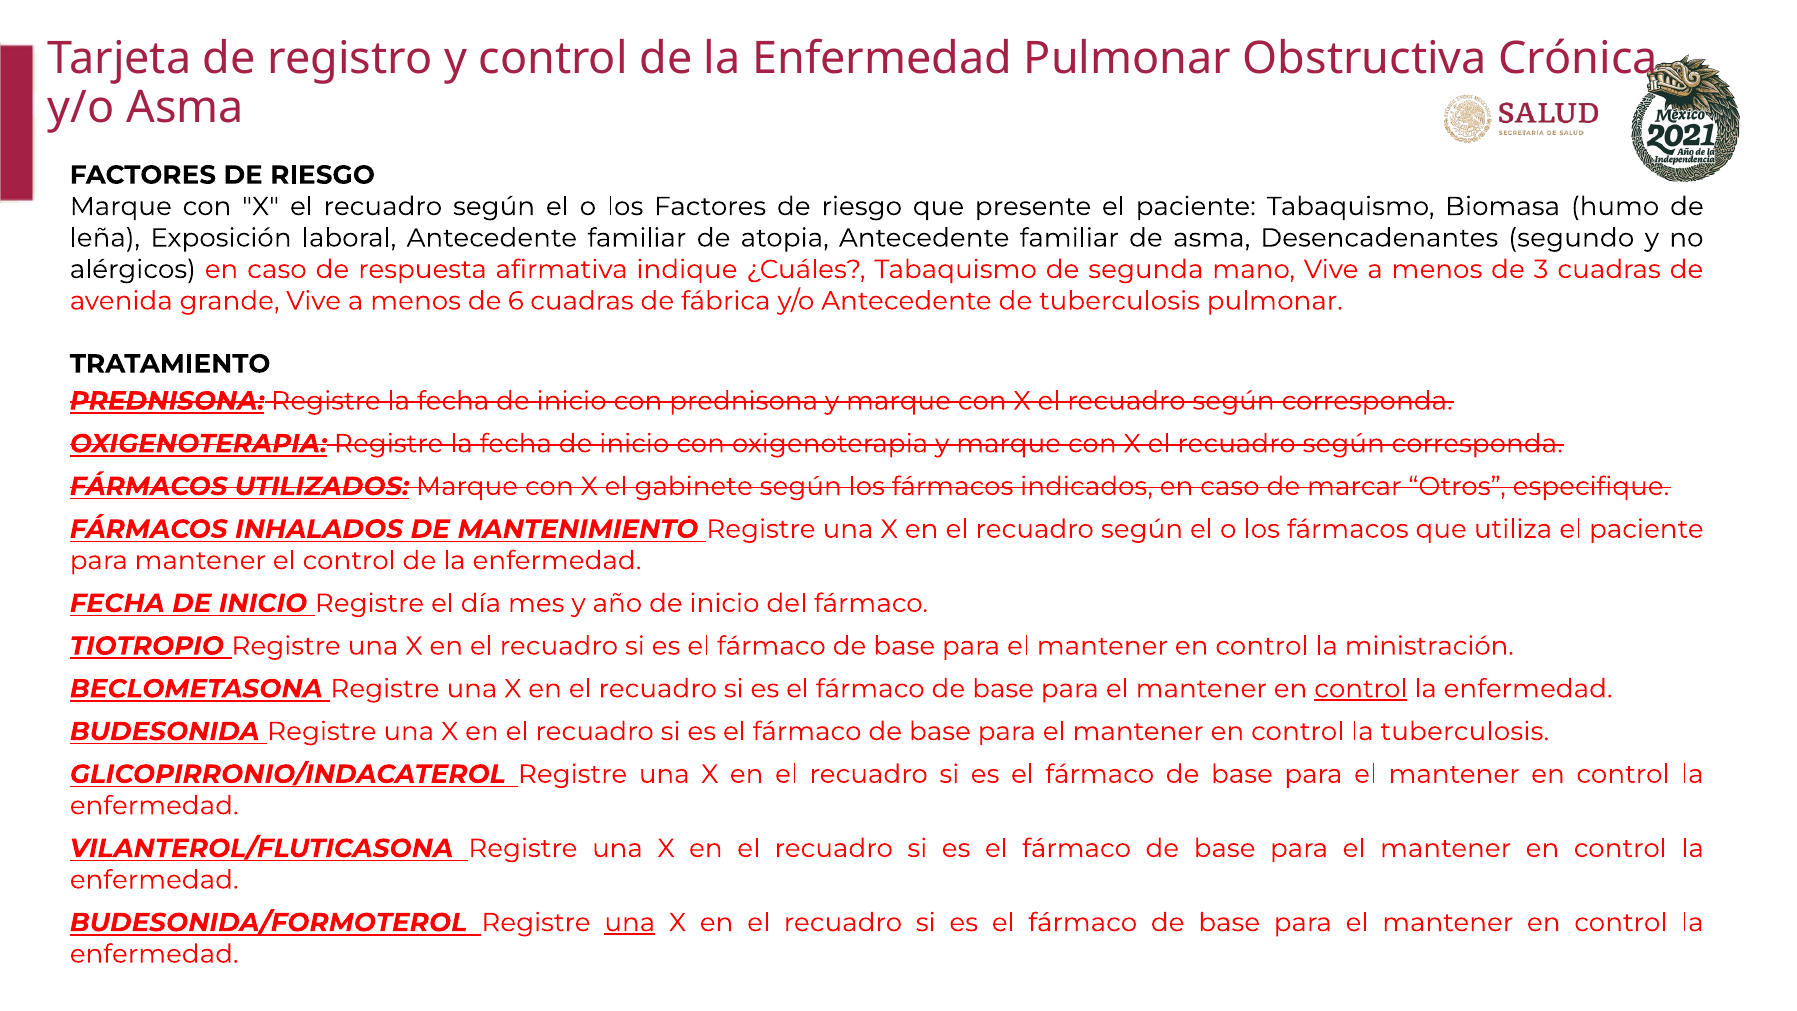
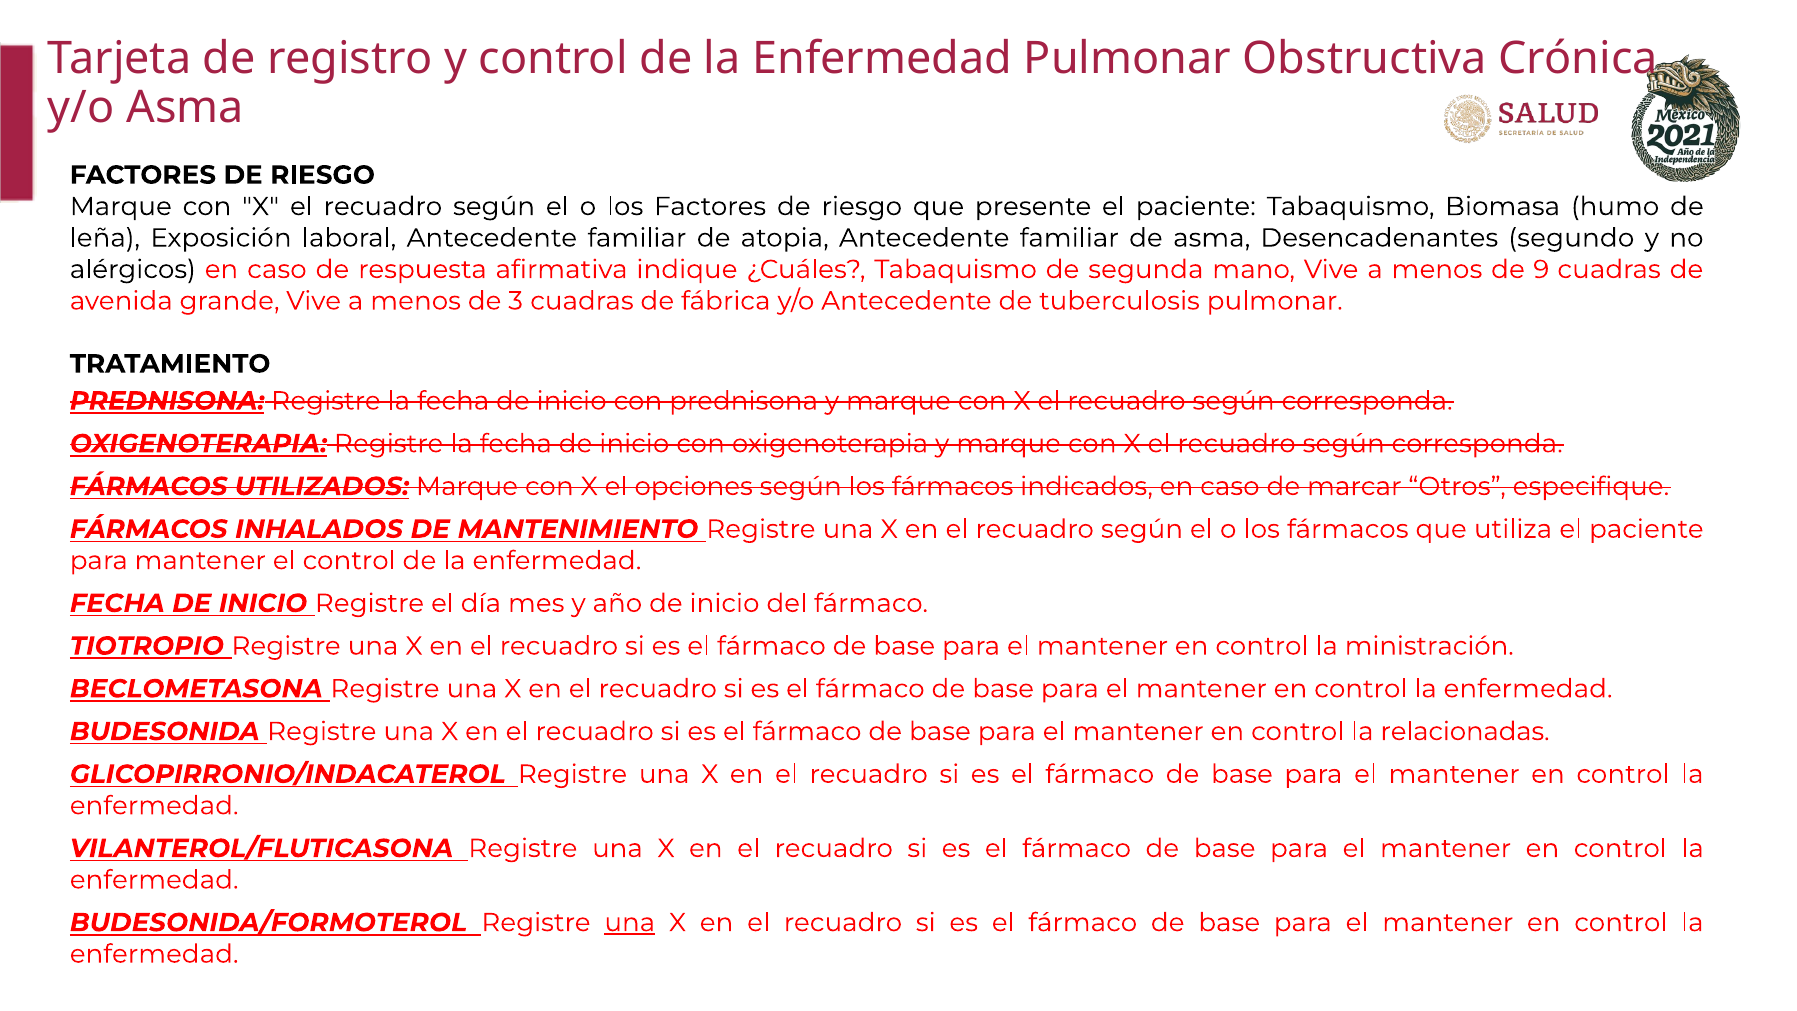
3: 3 -> 9 (1541, 269)
6: 6 -> 3 (516, 301)
gabinete: gabinete -> opciones (694, 486)
control underline: present -> none (1361, 689)
la tuberculosis: tuberculosis -> relacionadas (1465, 731)
